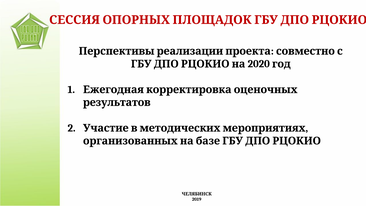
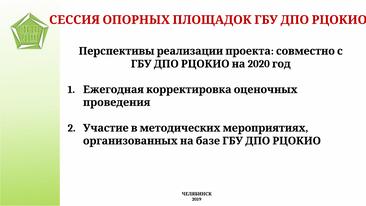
результатов: результатов -> проведения (117, 102)
